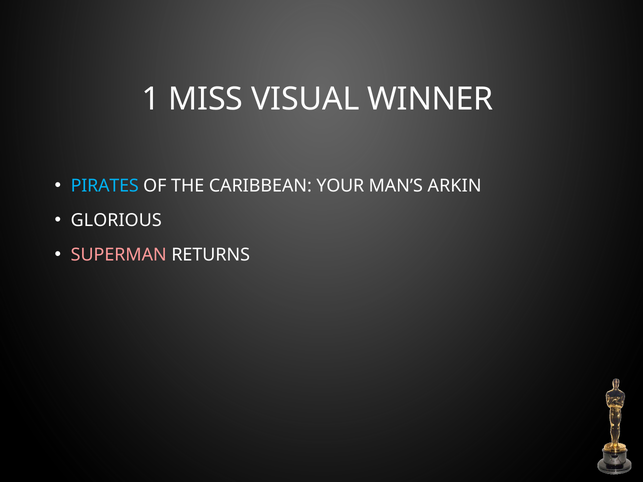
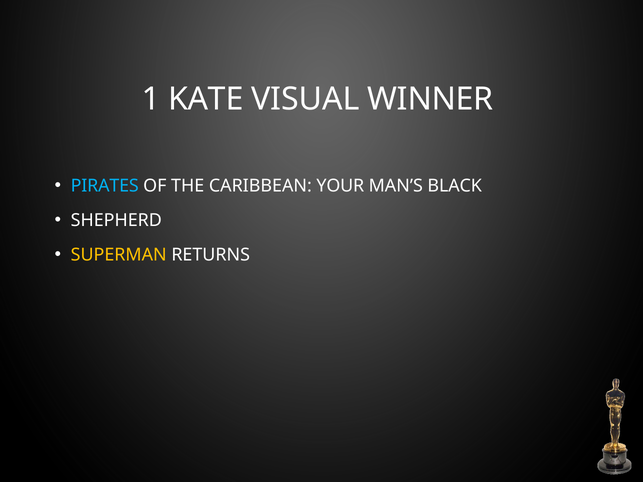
MISS: MISS -> KATE (206, 99)
ARKIN: ARKIN -> BLACK (455, 186)
GLORIOUS: GLORIOUS -> SHEPHERD (116, 221)
SUPERMAN colour: pink -> yellow (119, 255)
